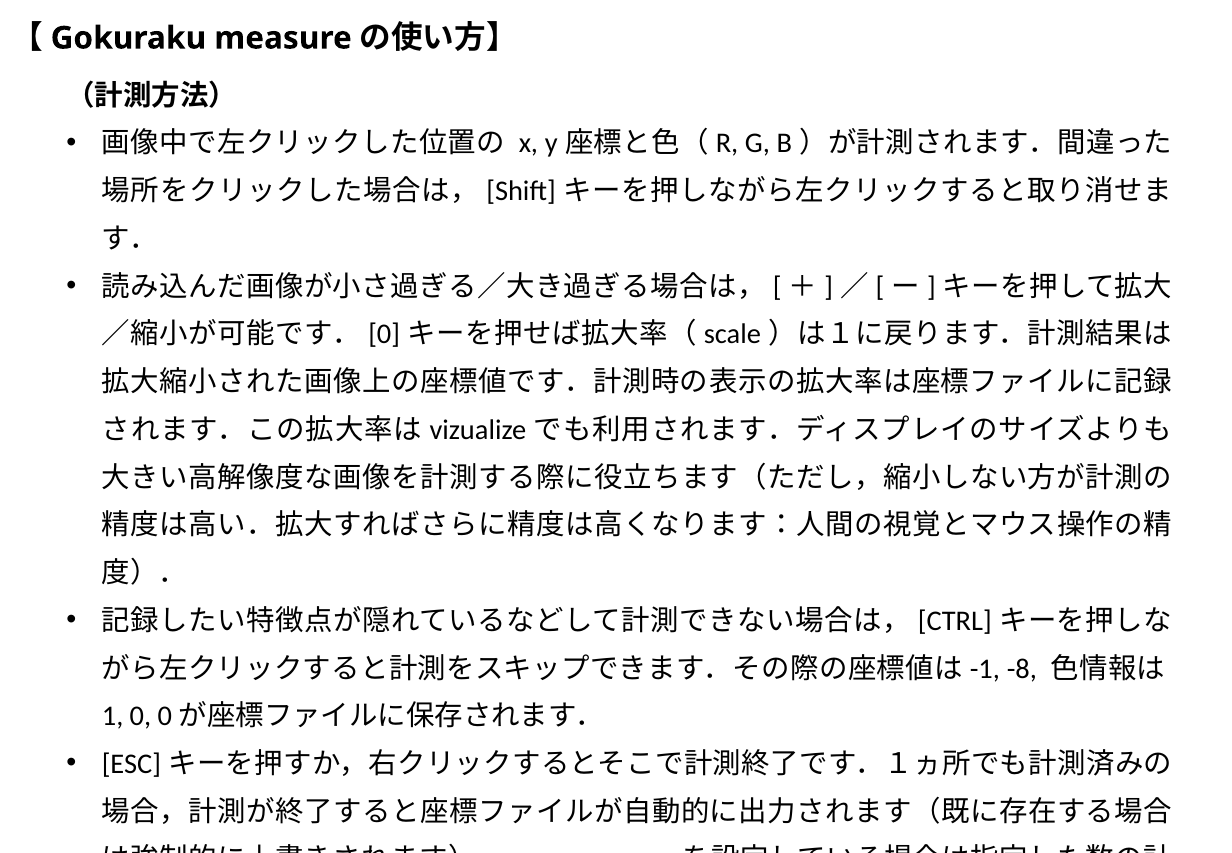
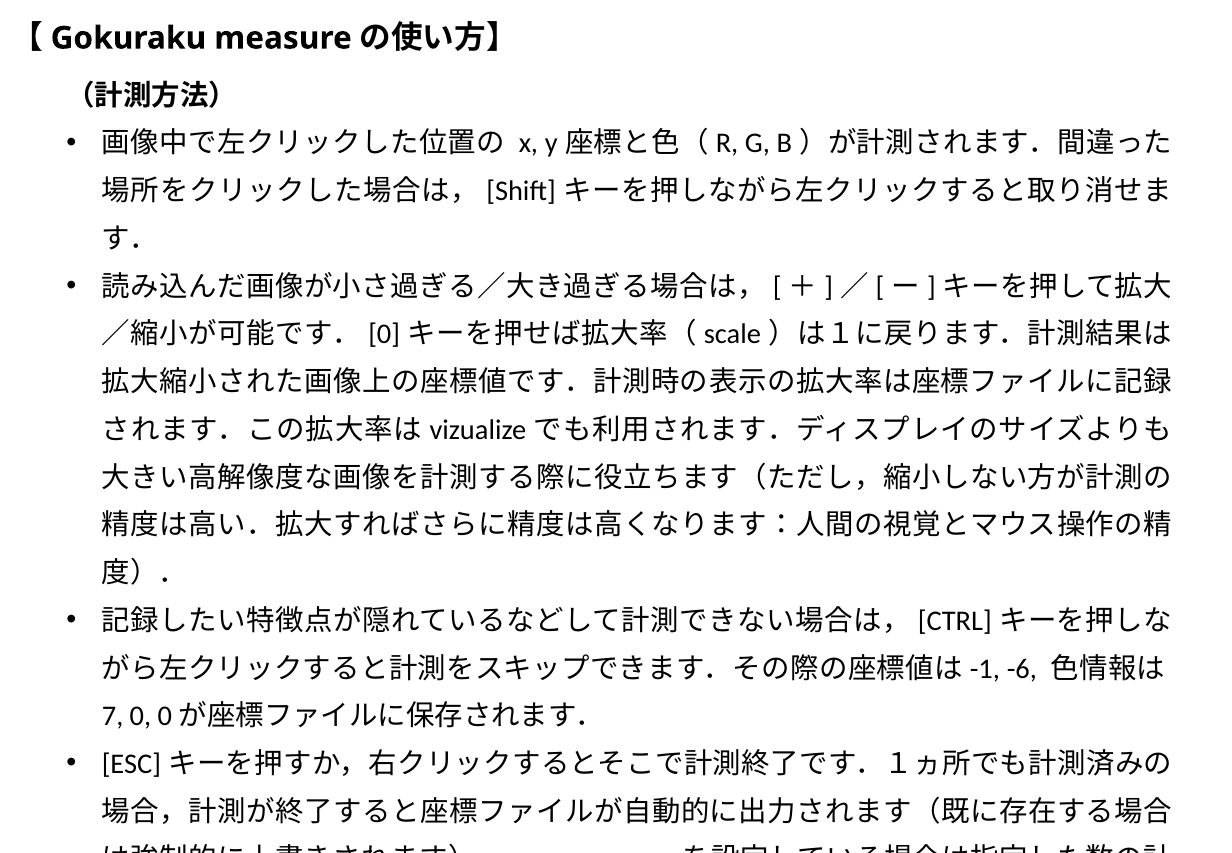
-8: -8 -> -6 (1022, 669)
1: 1 -> 7 (113, 716)
